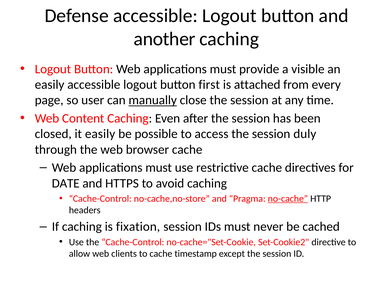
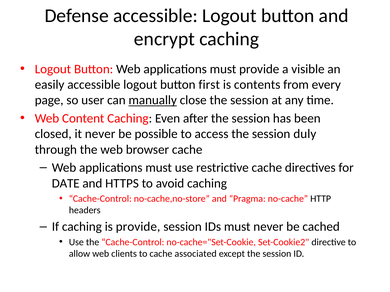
another: another -> encrypt (164, 39)
attached: attached -> contents (257, 85)
it easily: easily -> never (100, 134)
no-cache underline: present -> none (288, 199)
is fixation: fixation -> provide (138, 227)
timestamp: timestamp -> associated (196, 254)
